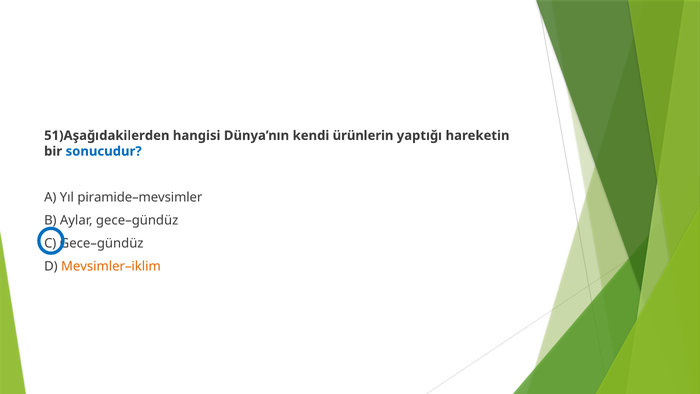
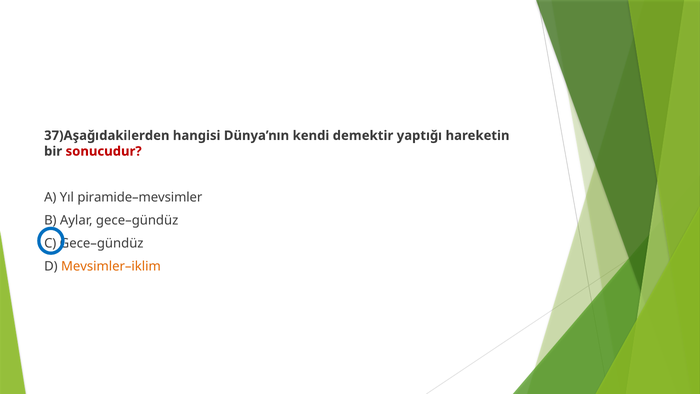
51)Aşağıdakilerden: 51)Aşağıdakilerden -> 37)Aşağıdakilerden (107, 135)
ürünlerin: ürünlerin -> demektir (363, 135)
sonucudur colour: blue -> red (104, 151)
